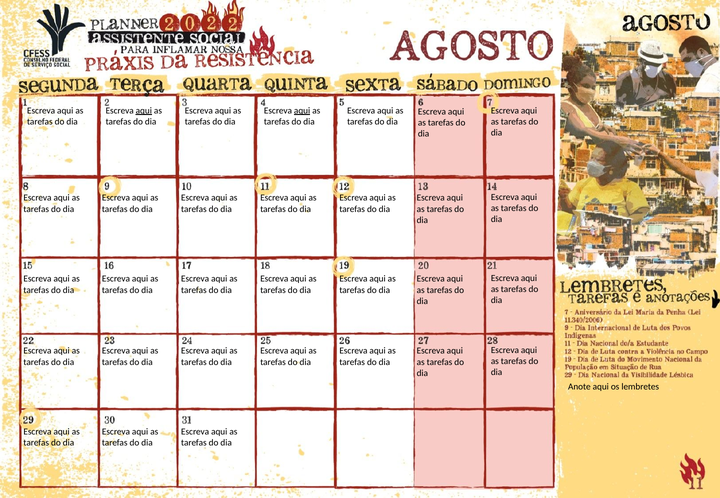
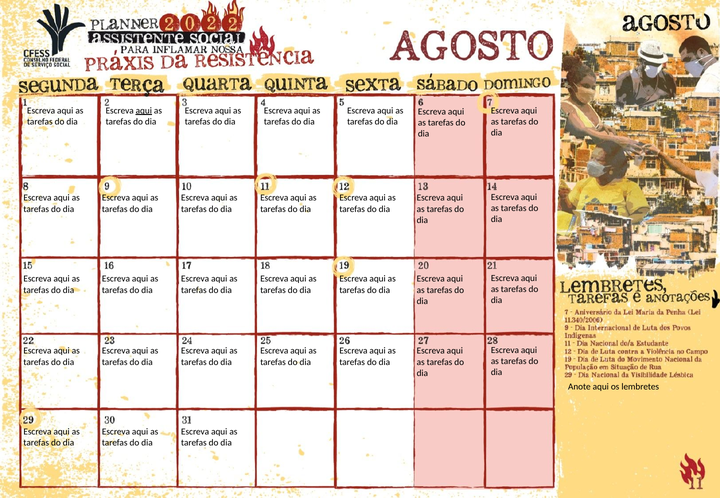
aqui underline: present -> none (302, 111)
